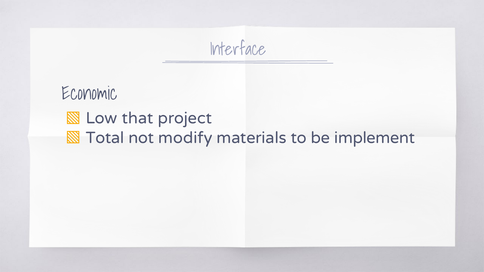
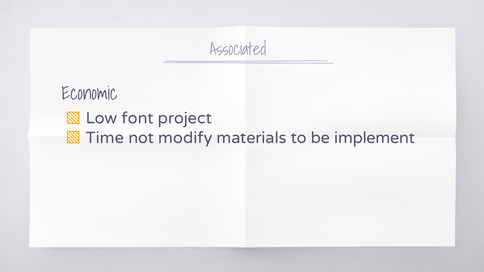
Interface: Interface -> Associated (238, 49)
that: that -> font (138, 118)
Total: Total -> Time (105, 138)
